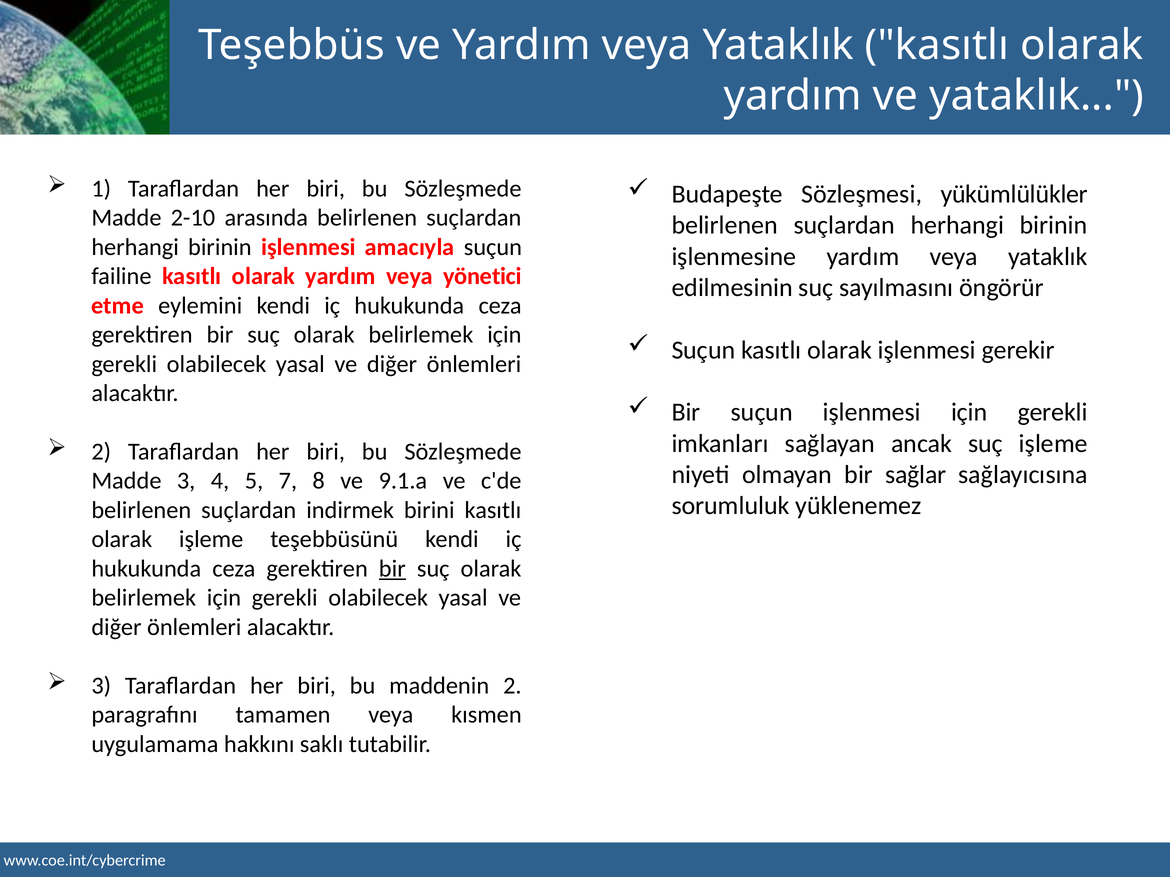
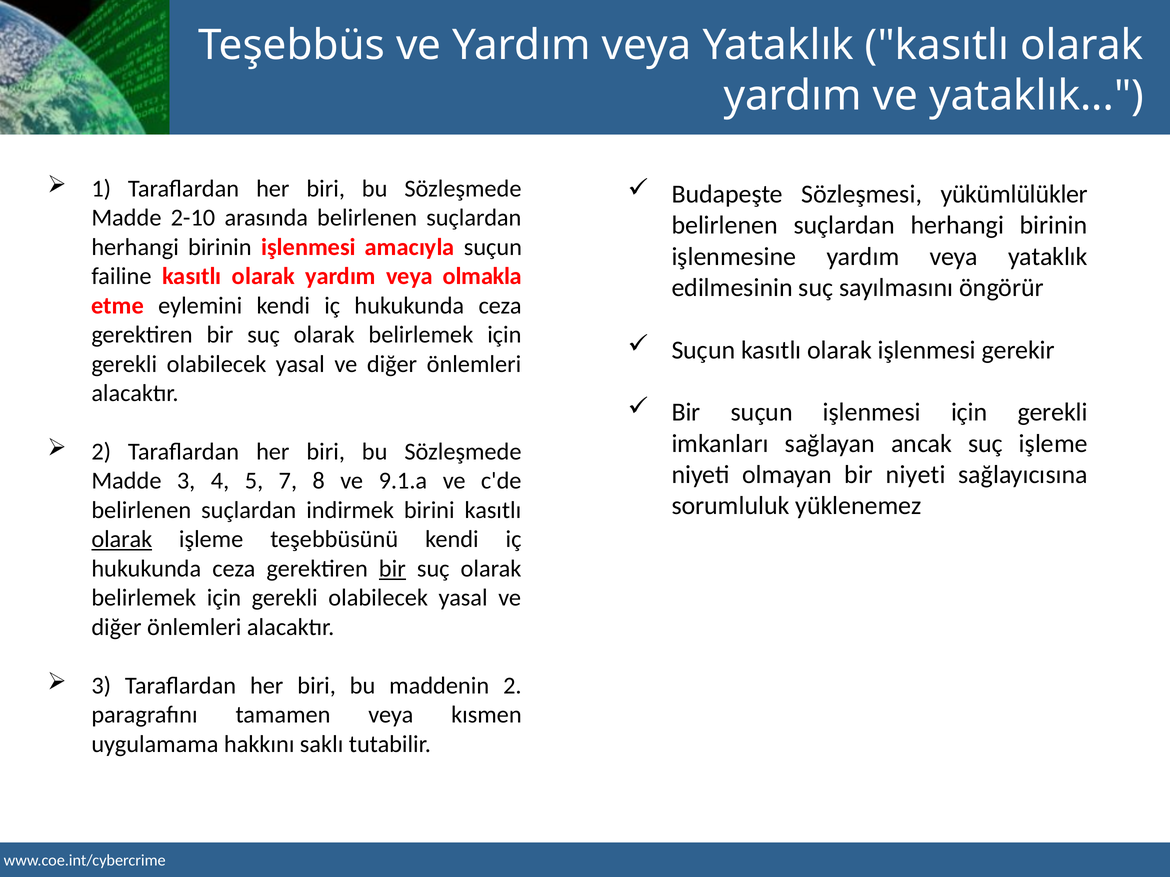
yönetici: yönetici -> olmakla (482, 276)
bir sağlar: sağlar -> niyeti (916, 475)
olarak underline: none -> present (122, 540)
